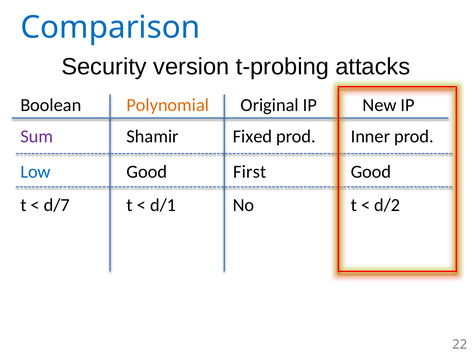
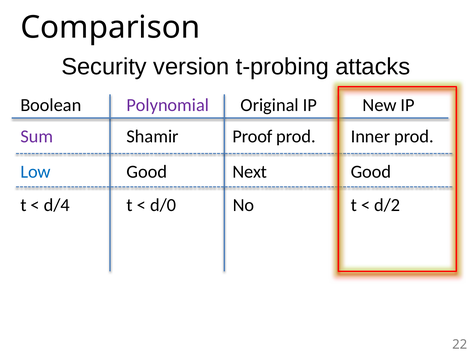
Comparison colour: blue -> black (110, 27)
Polynomial colour: orange -> purple (168, 105)
Fixed: Fixed -> Proof (253, 137)
First: First -> Next (250, 172)
d/7: d/7 -> d/4 (57, 205)
d/1: d/1 -> d/0 (163, 205)
